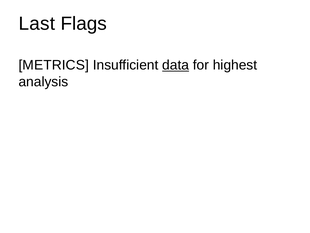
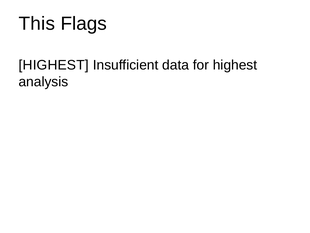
Last: Last -> This (37, 24)
METRICS: METRICS -> HIGHEST (54, 65)
data underline: present -> none (176, 65)
